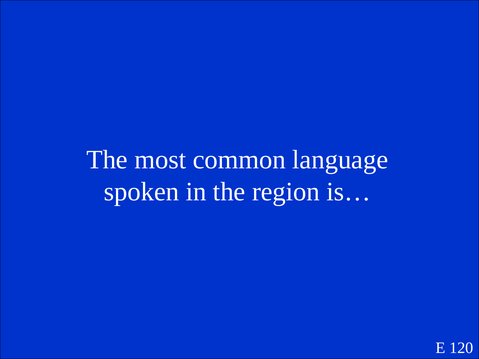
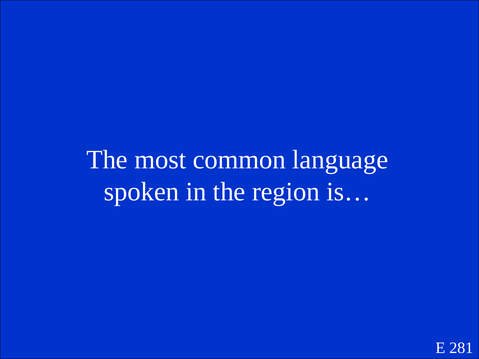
120: 120 -> 281 (461, 348)
